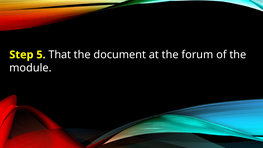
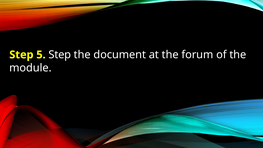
5 That: That -> Step (60, 55)
